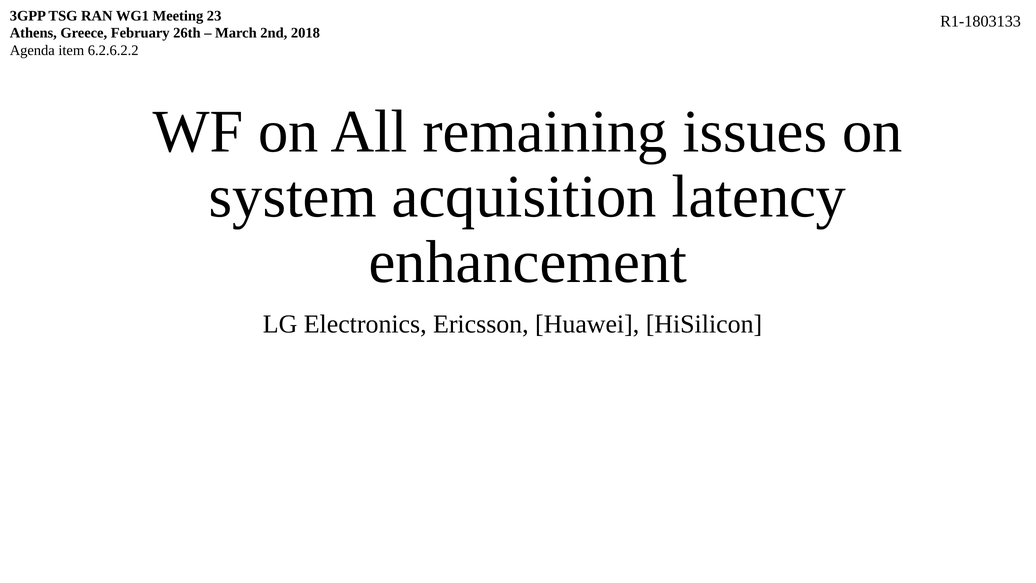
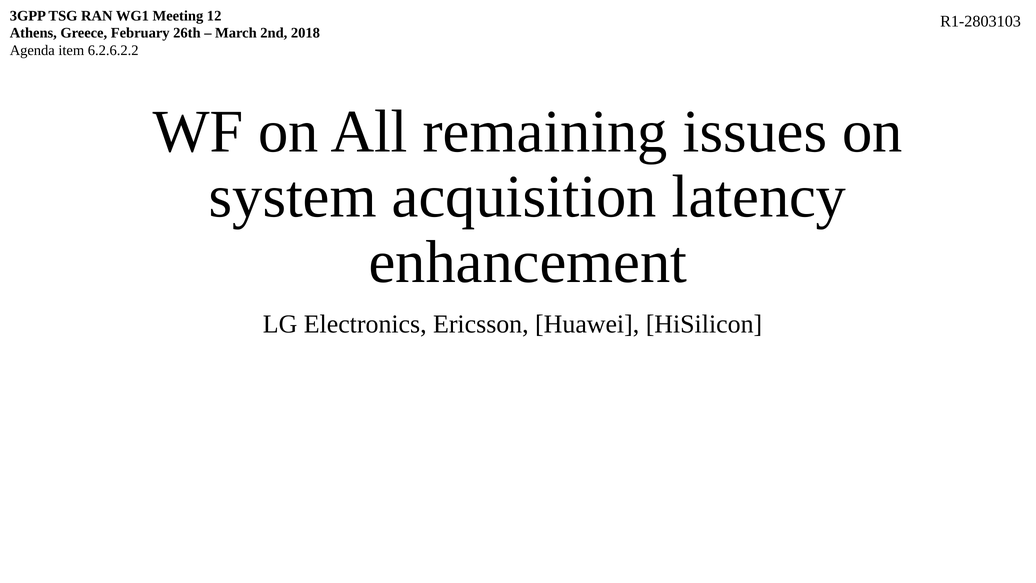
23: 23 -> 12 (214, 16)
R1-1803133: R1-1803133 -> R1-2803103 (981, 21)
